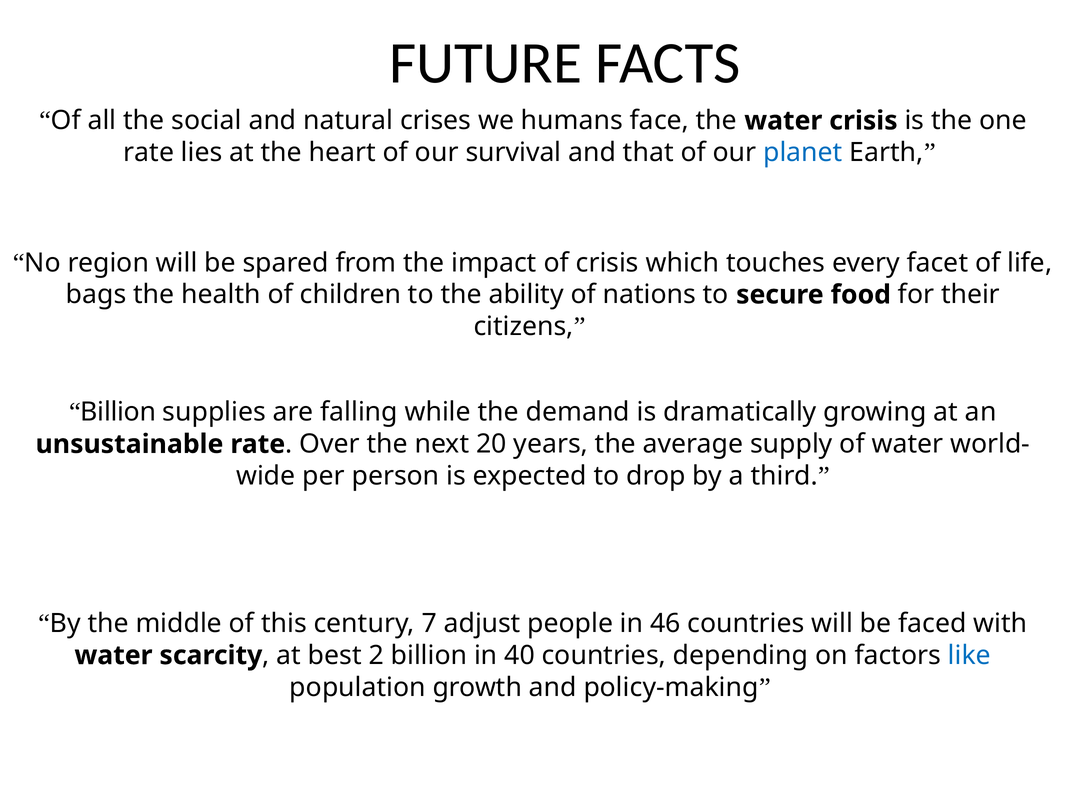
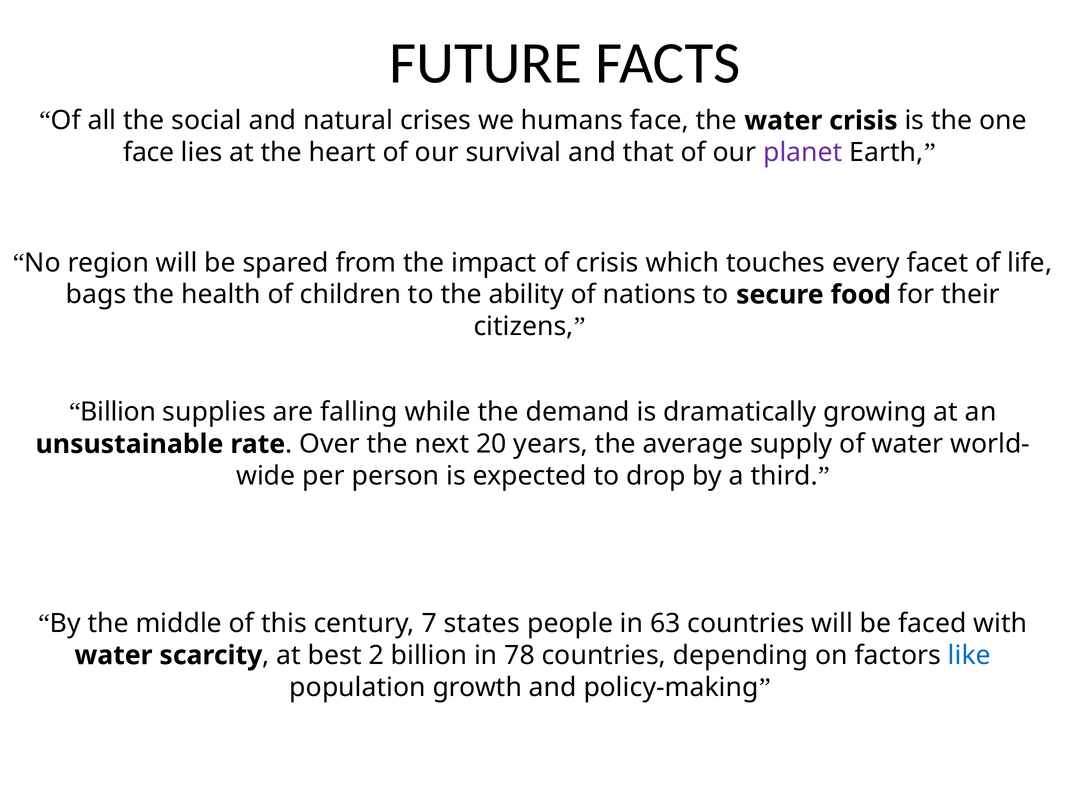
rate: rate -> face (149, 153)
planet colour: blue -> purple (803, 153)
adjust: adjust -> states (482, 624)
46: 46 -> 63 (665, 624)
40: 40 -> 78 (520, 656)
